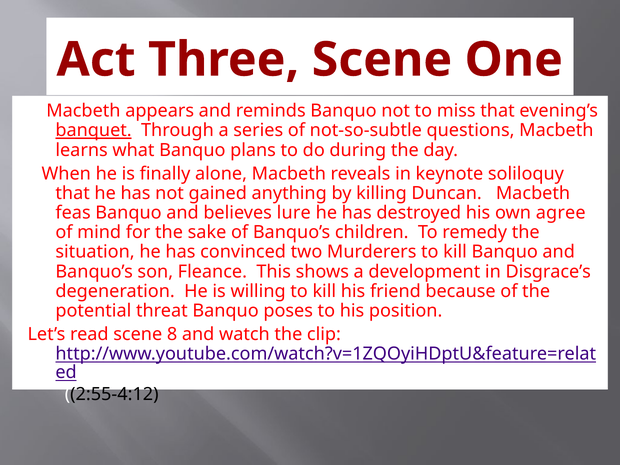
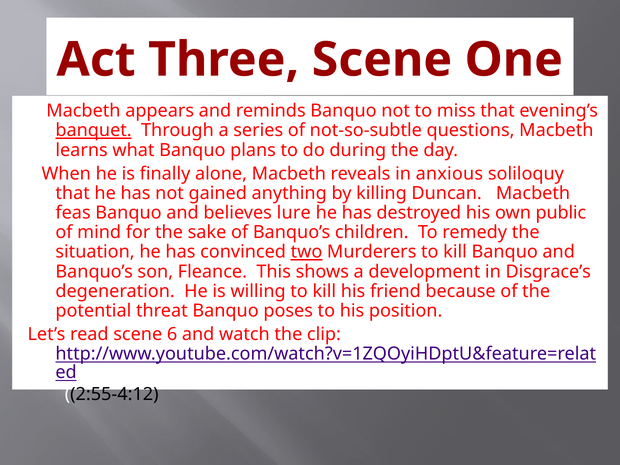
keynote: keynote -> anxious (449, 174)
agree: agree -> public (561, 213)
two underline: none -> present (306, 252)
8: 8 -> 6 (172, 334)
